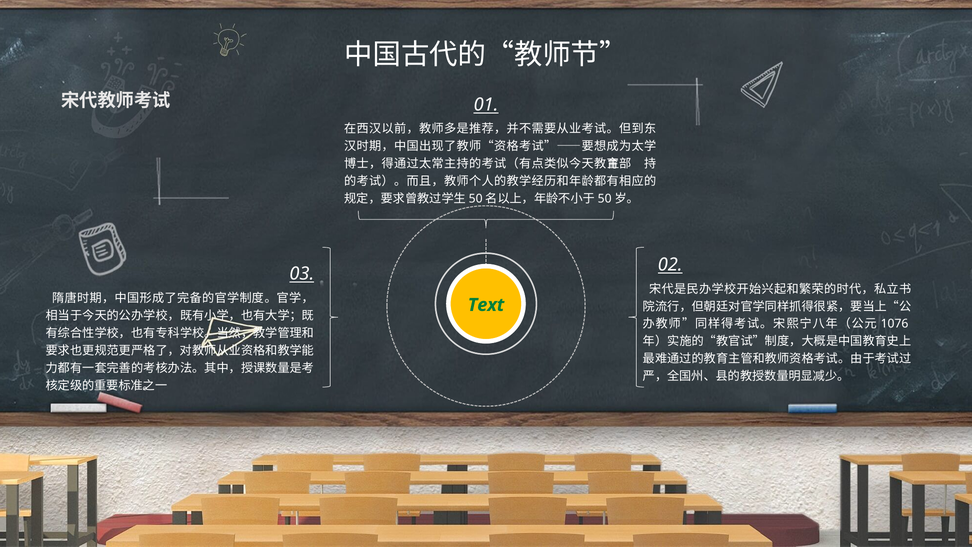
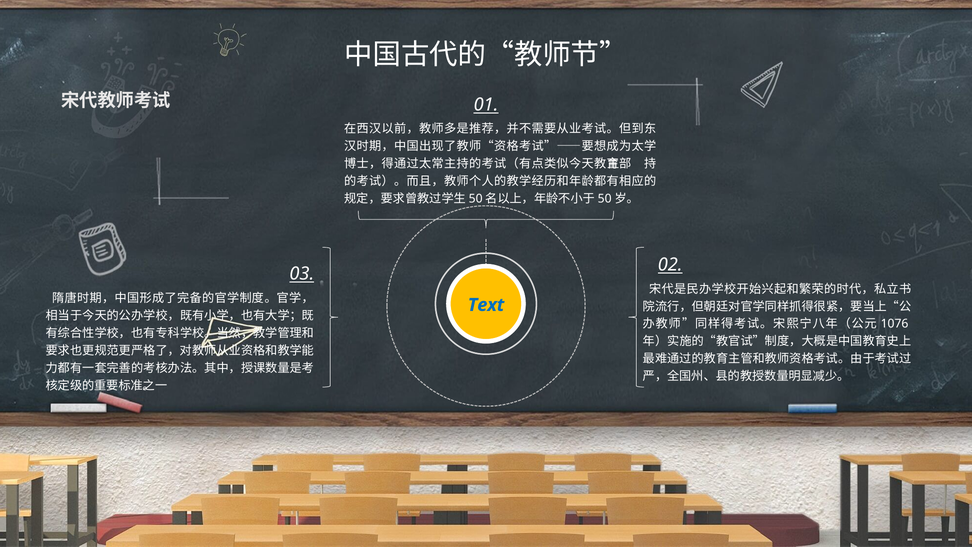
Text colour: green -> blue (486, 305)
